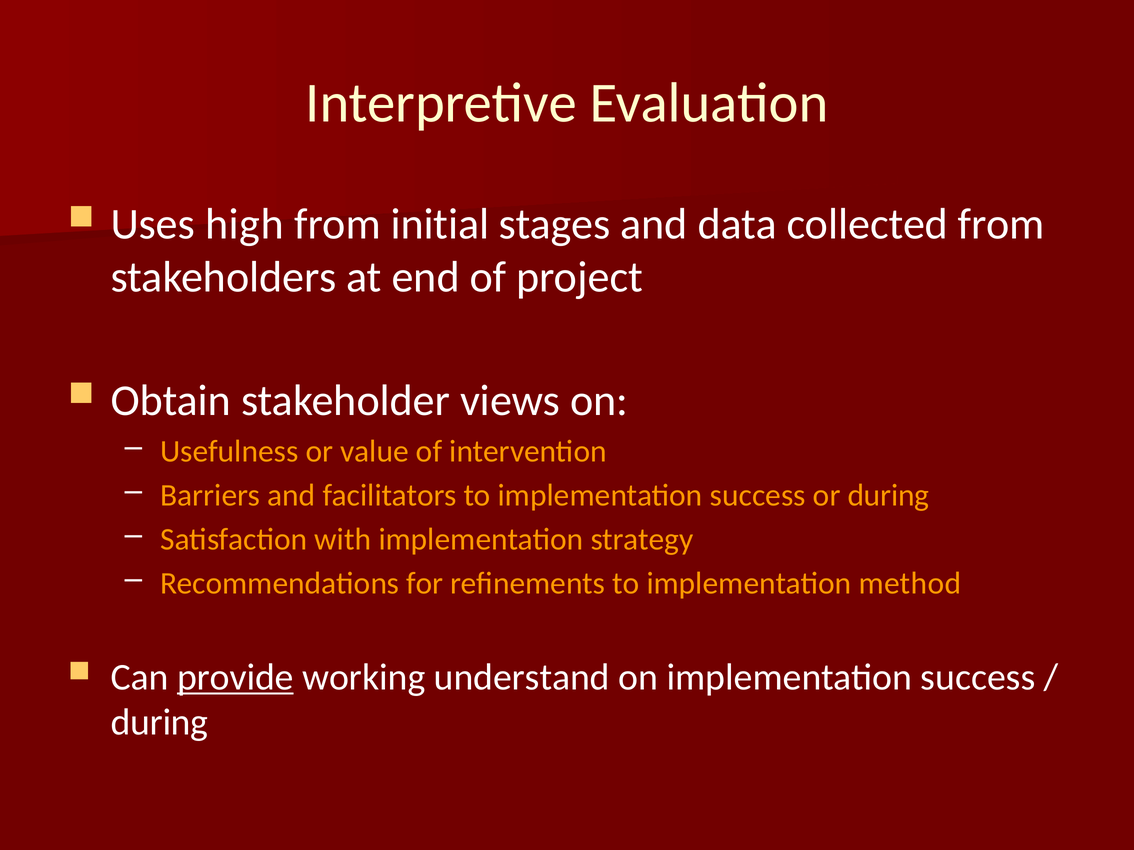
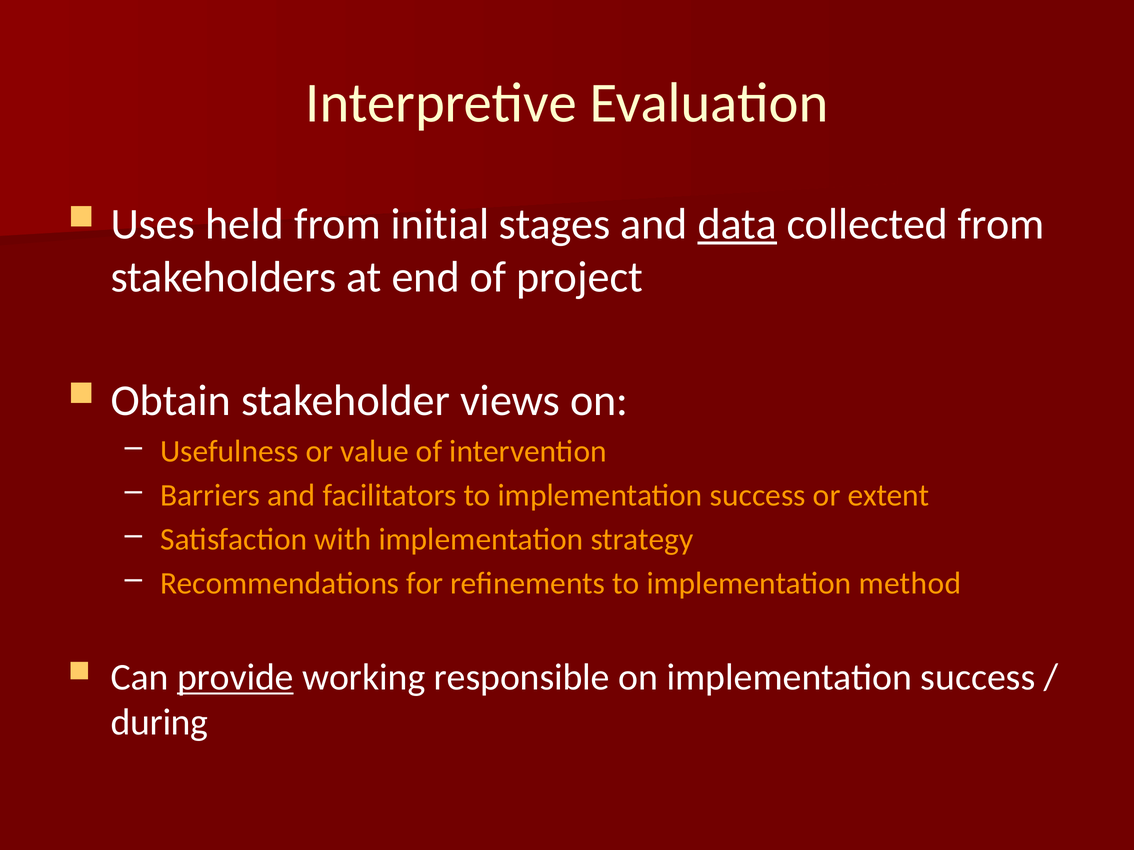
high: high -> held (245, 224)
data underline: none -> present (737, 224)
or during: during -> extent (888, 496)
understand: understand -> responsible (522, 678)
